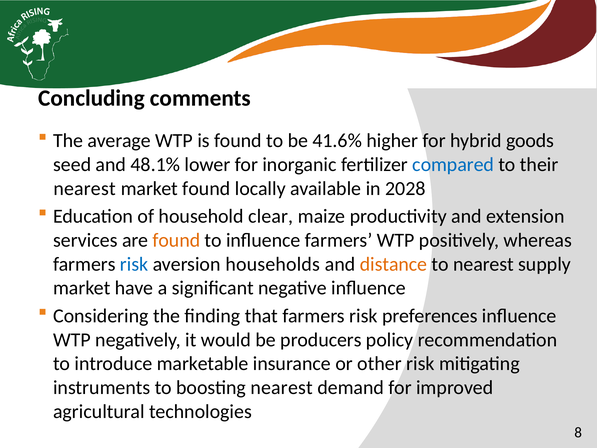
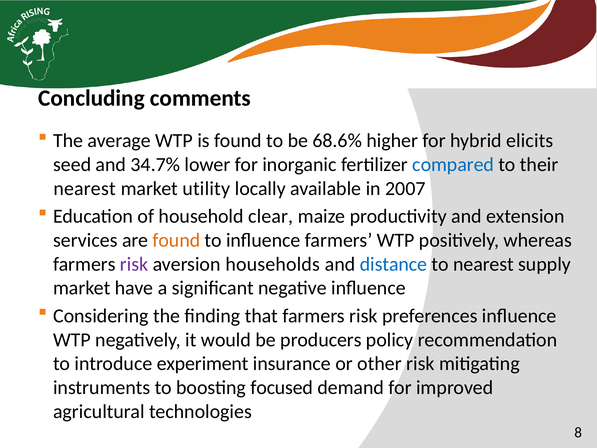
41.6%: 41.6% -> 68.6% (337, 141)
goods: goods -> elicits (530, 141)
48.1%: 48.1% -> 34.7% (155, 165)
market found: found -> utility (206, 188)
2028: 2028 -> 2007 (405, 188)
risk colour: blue -> purple (134, 264)
distance colour: orange -> blue (394, 264)
marketable: marketable -> experiment (203, 364)
boosting nearest: nearest -> focused (282, 387)
